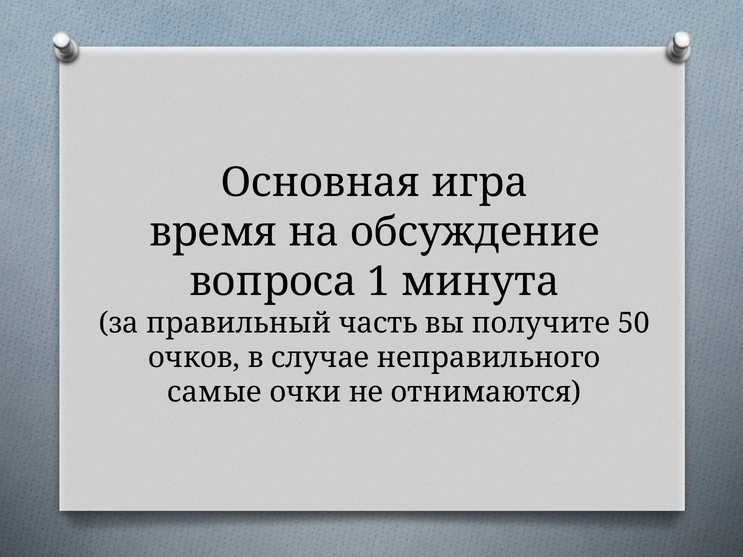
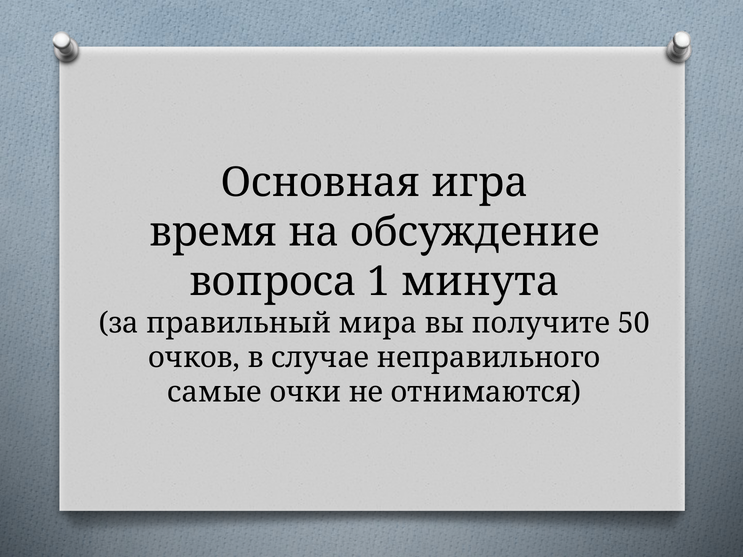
часть: часть -> мира (378, 323)
